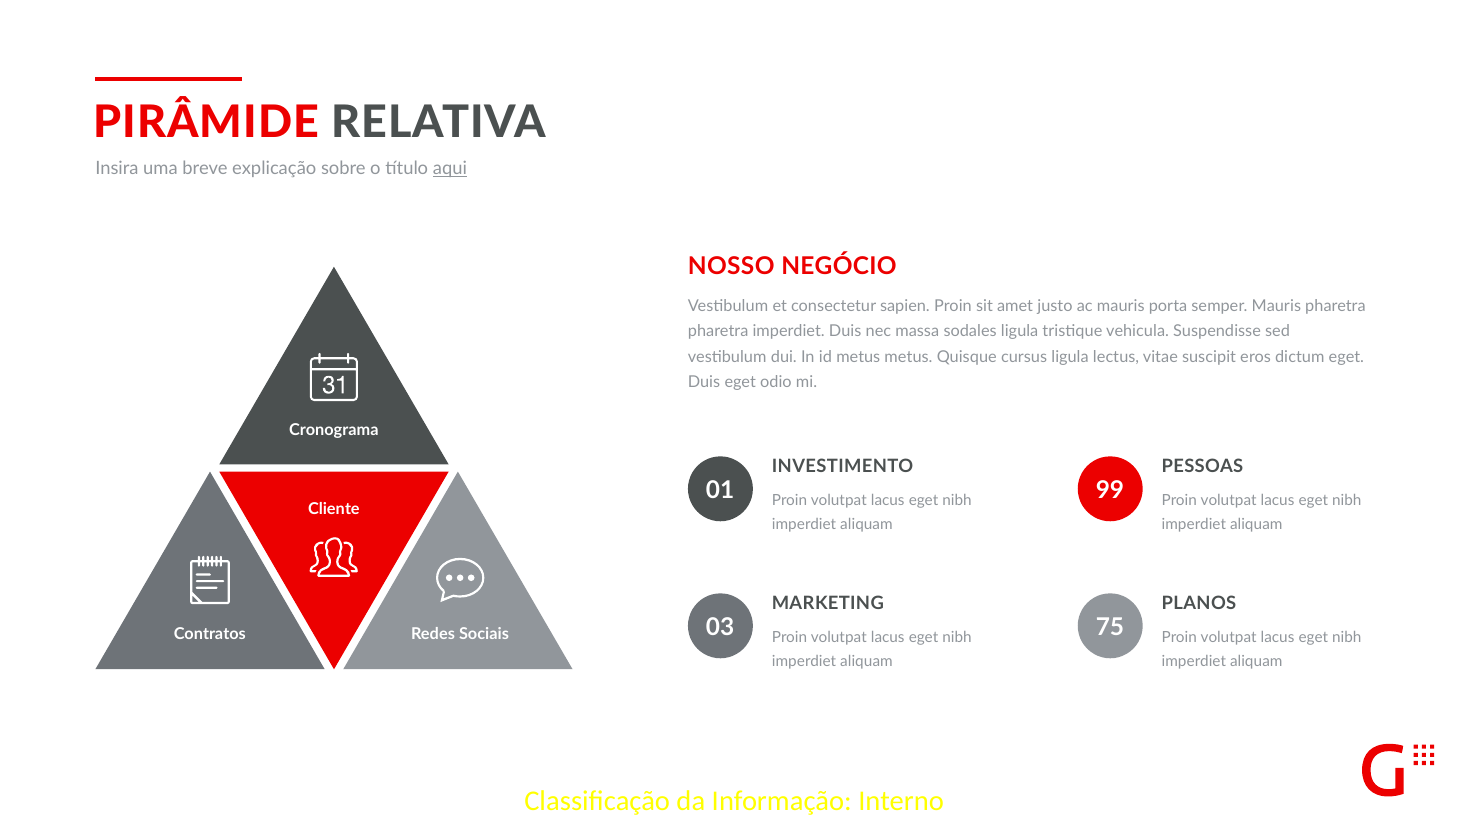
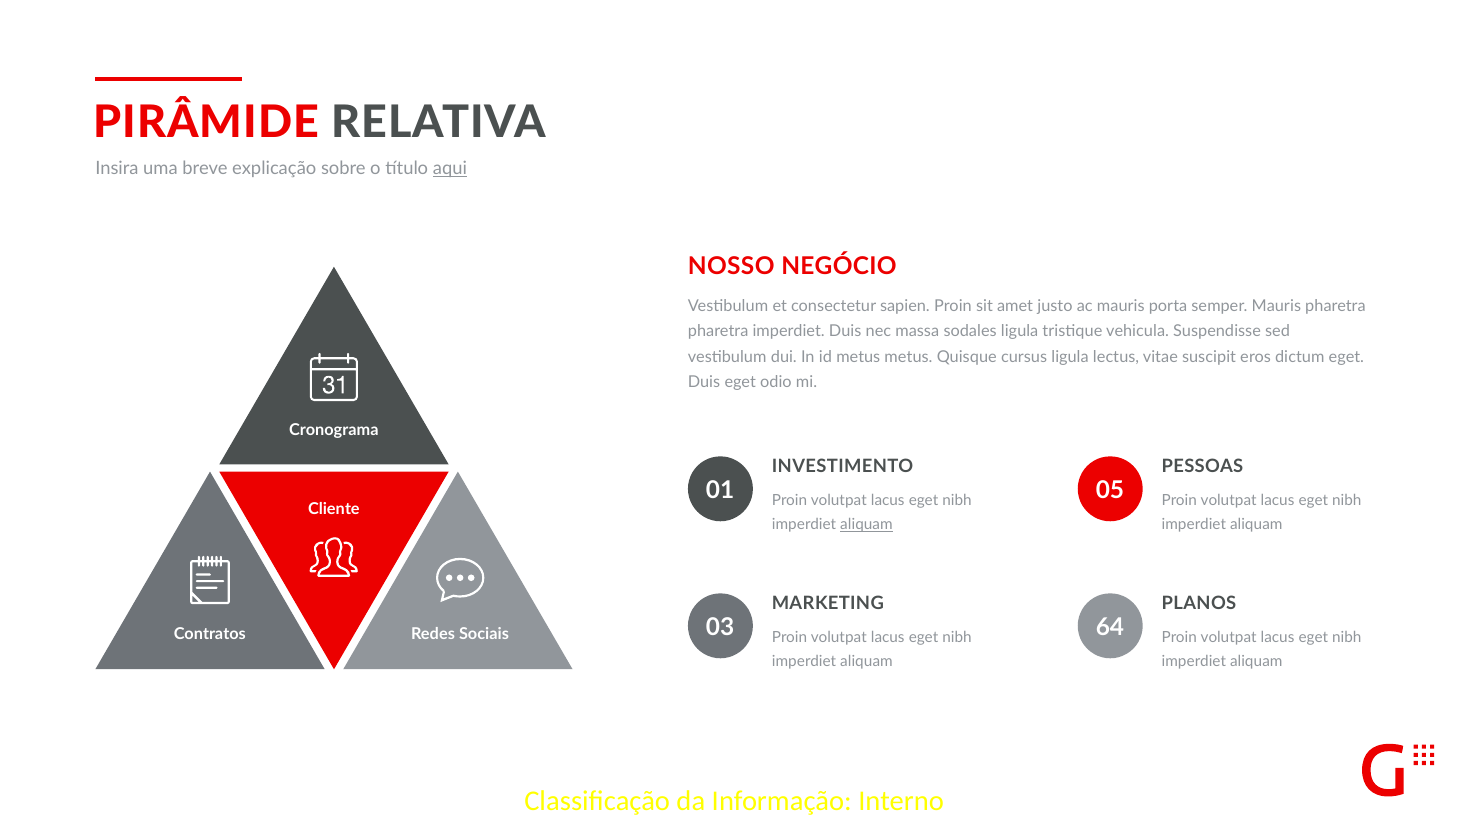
99: 99 -> 05 (1110, 490)
aliquam underline: none -> present (866, 525)
75: 75 -> 64 (1110, 628)
